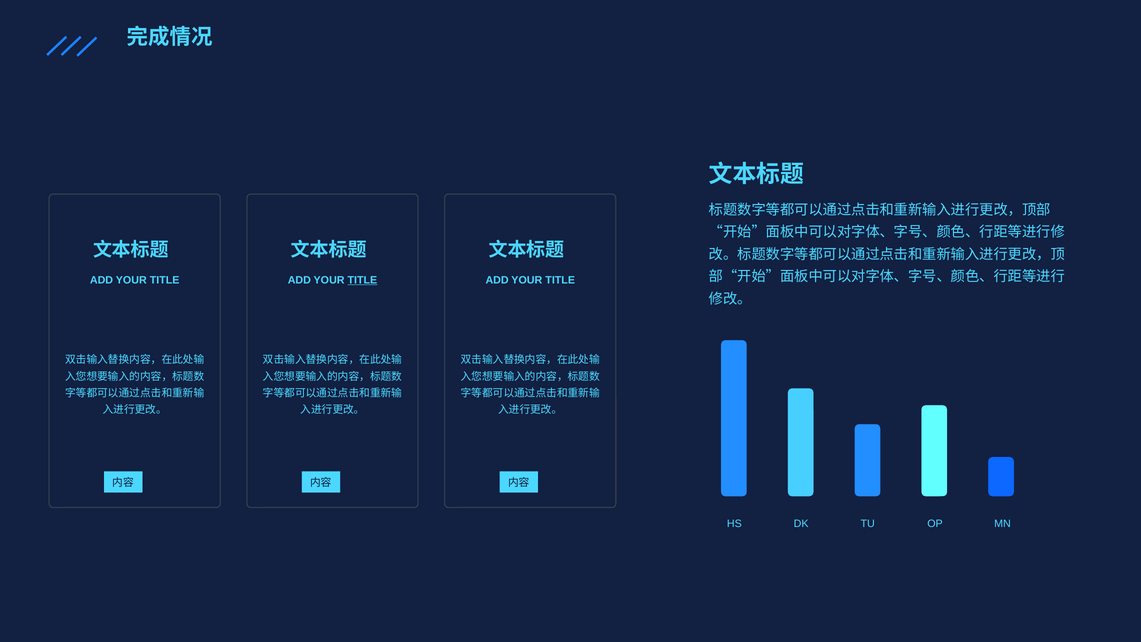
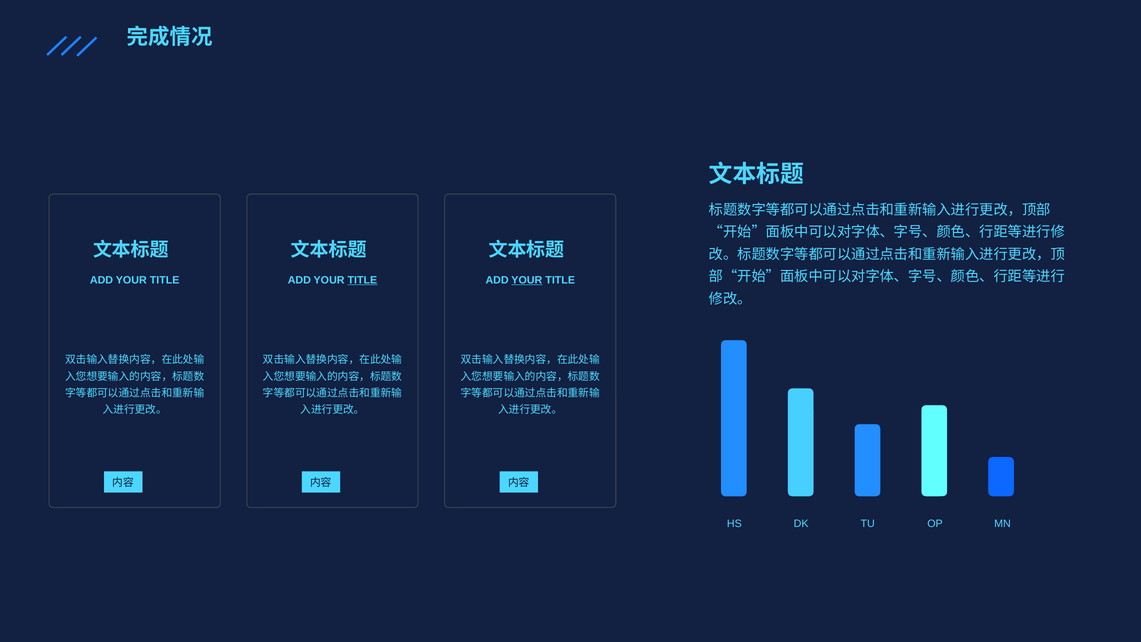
YOUR underline: none -> present (527, 280)
